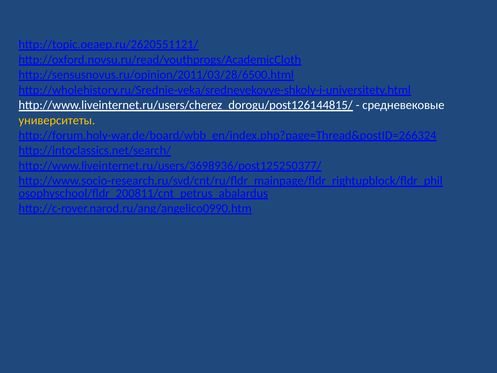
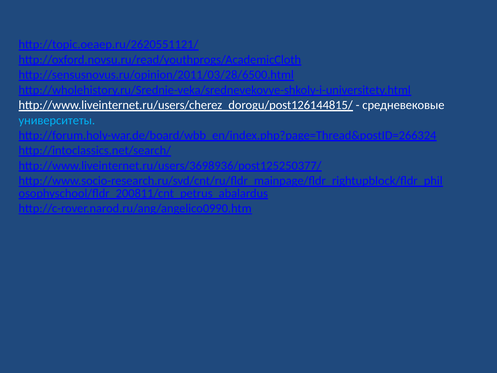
университеты colour: yellow -> light blue (57, 120)
